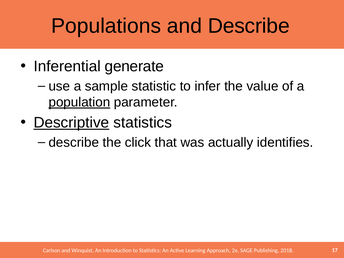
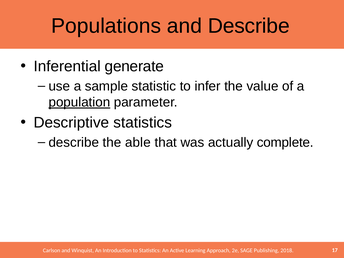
Descriptive underline: present -> none (71, 123)
click: click -> able (138, 142)
identifies: identifies -> complete (285, 142)
